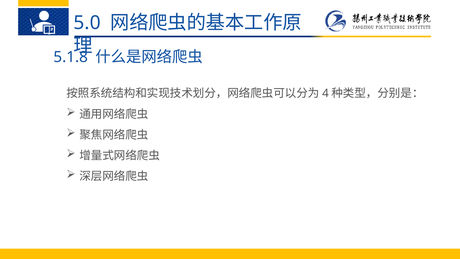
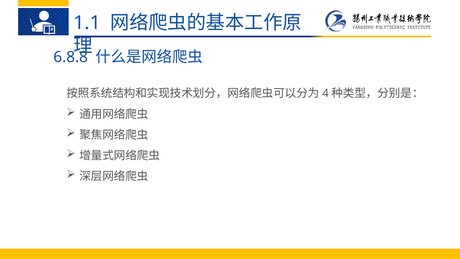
5.0: 5.0 -> 1.1 (87, 23)
5.1.8: 5.1.8 -> 6.8.8 (71, 57)
